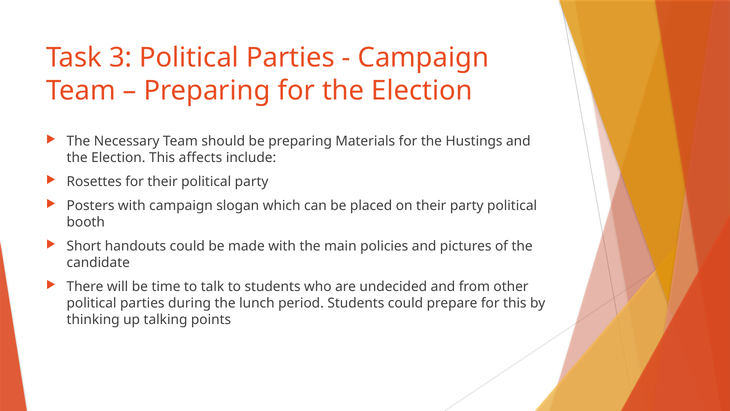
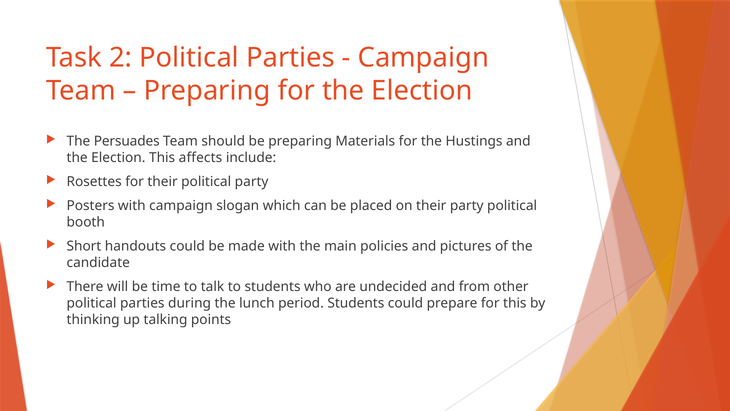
3: 3 -> 2 (121, 58)
Necessary: Necessary -> Persuades (127, 141)
